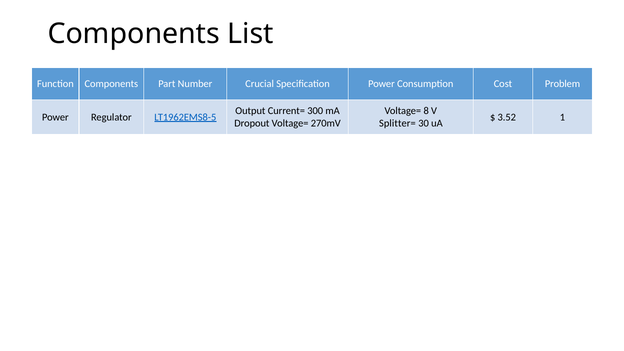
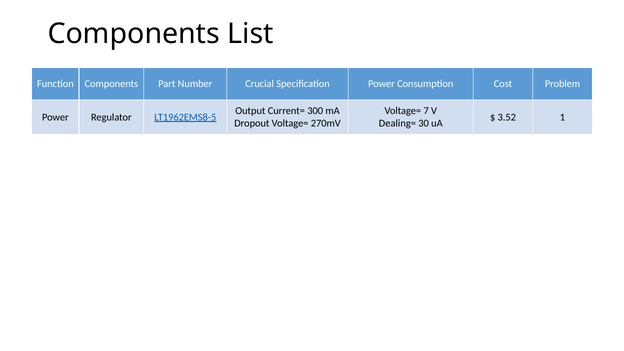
8: 8 -> 7 (426, 111)
Splitter=: Splitter= -> Dealing= (397, 123)
